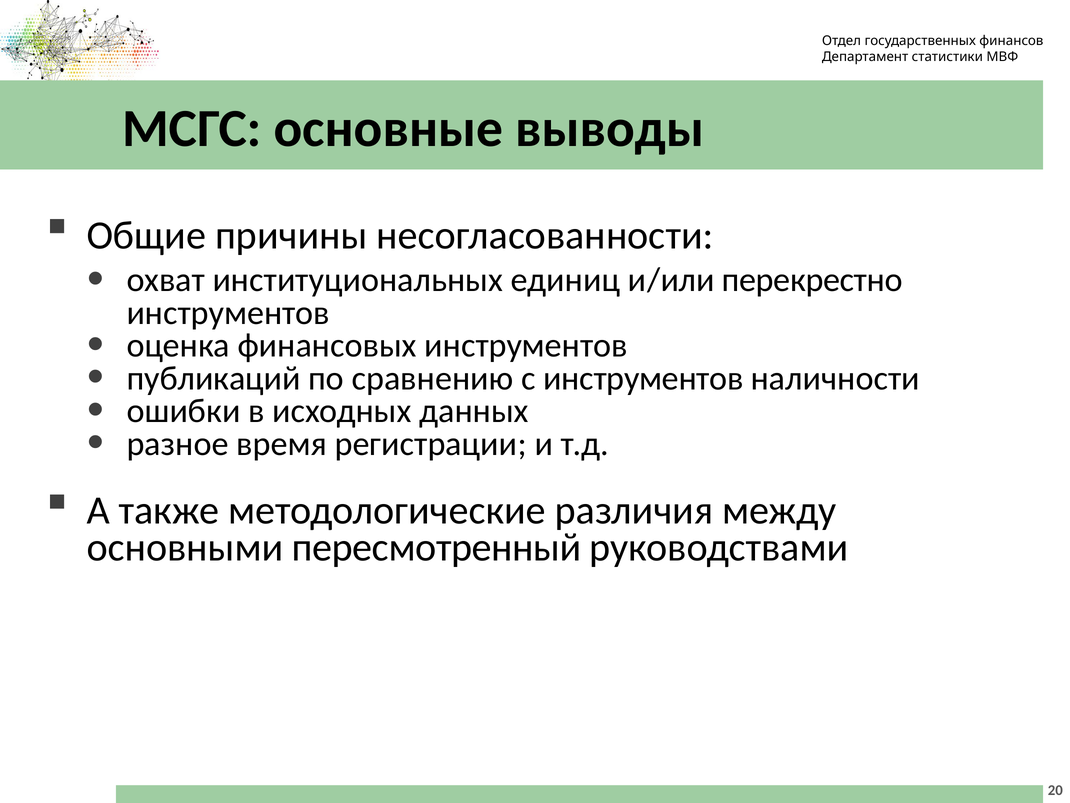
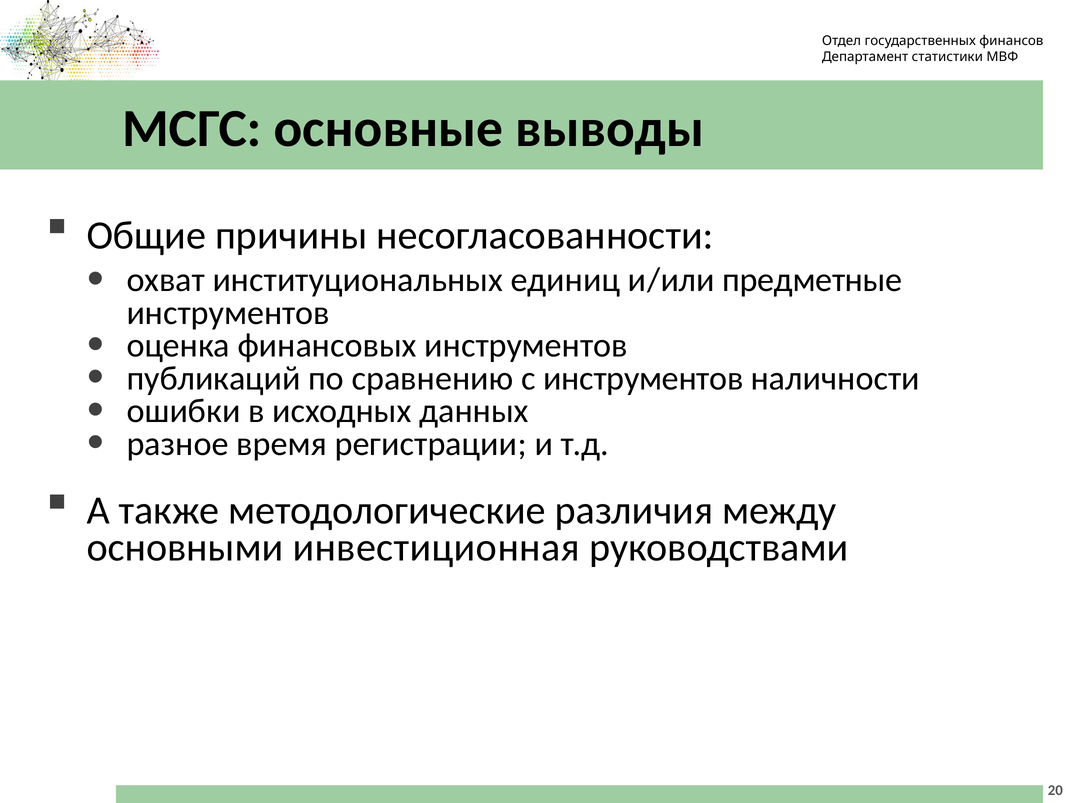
перекрестно: перекрестно -> предметные (812, 280)
пересмотренный: пересмотренный -> инвестиционная (436, 547)
